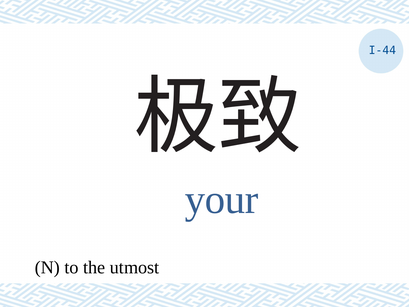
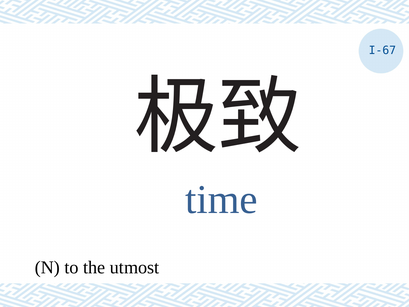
I-44: I-44 -> I-67 (382, 51)
your: your -> time (221, 199)
